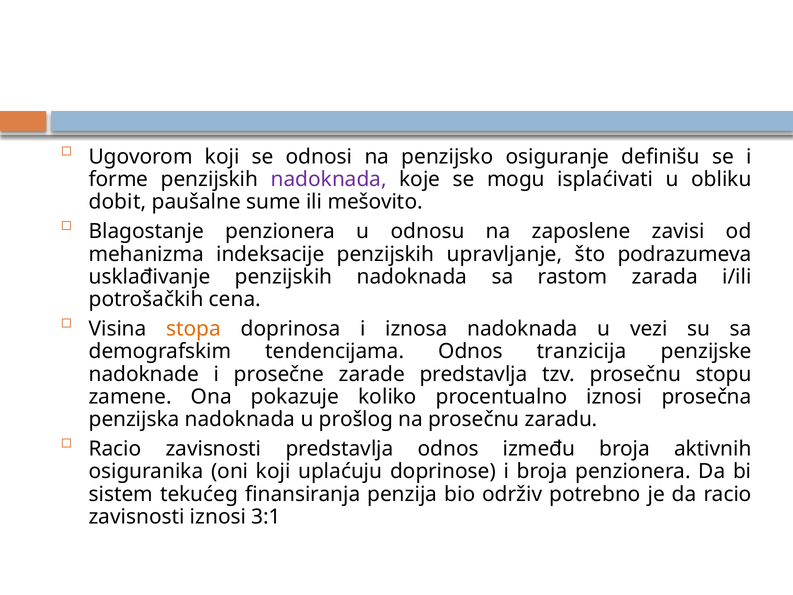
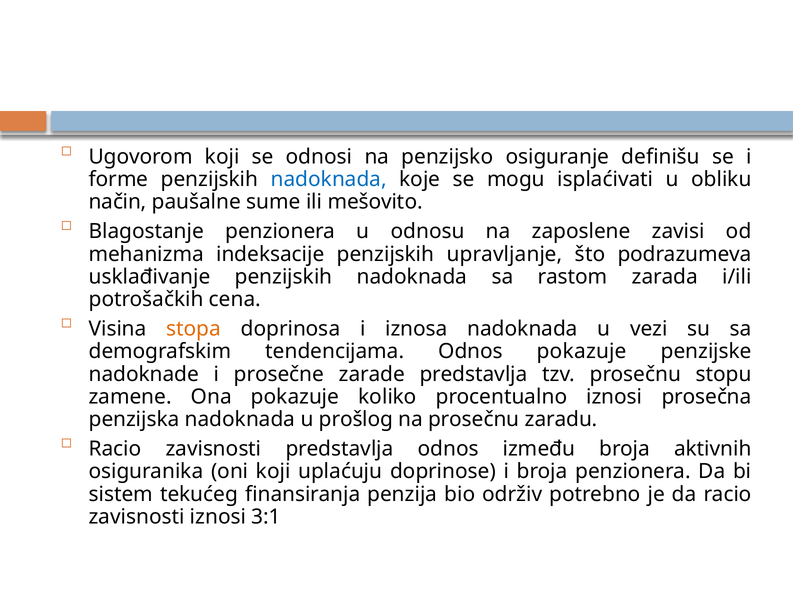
nadoknada colour: purple -> blue (329, 179)
dobit: dobit -> način (118, 202)
Odnos tranzicija: tranzicija -> pokazuje (582, 351)
